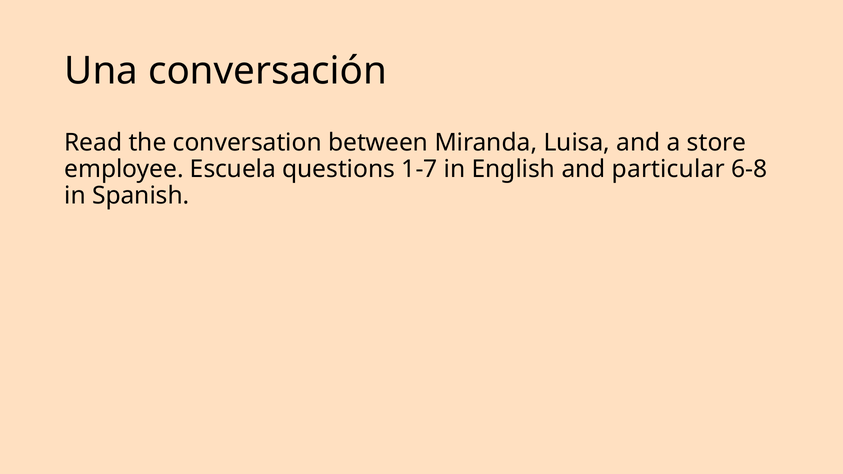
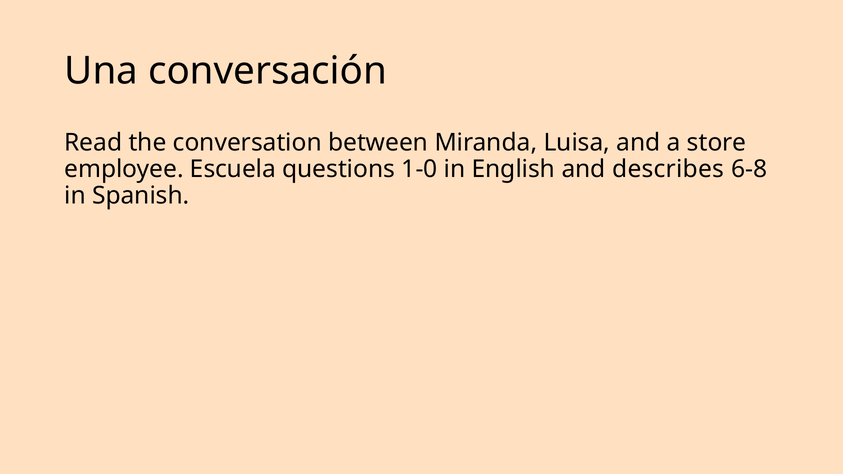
1-7: 1-7 -> 1-0 (419, 169)
particular: particular -> describes (668, 169)
